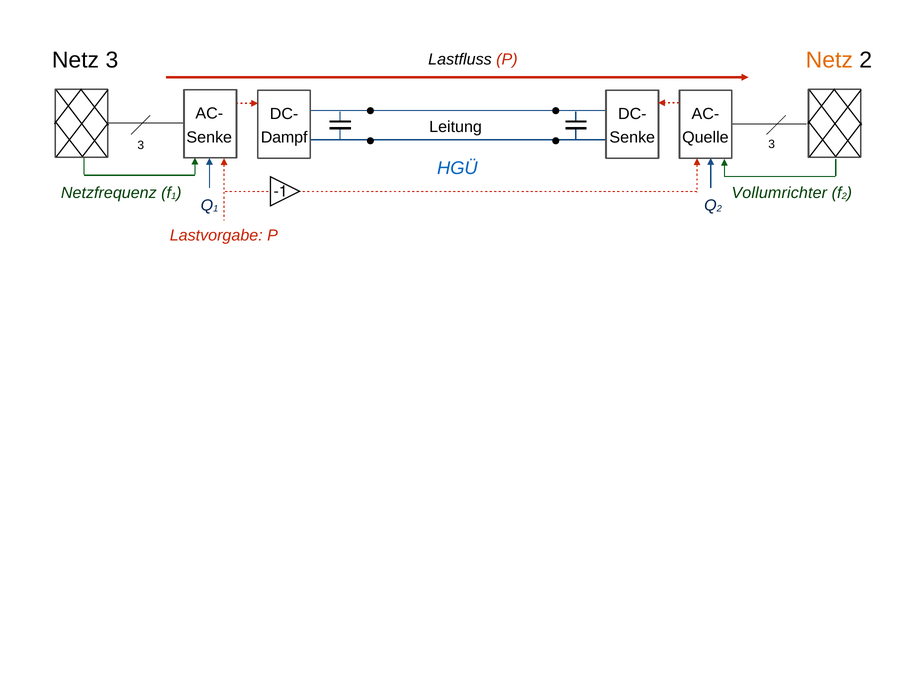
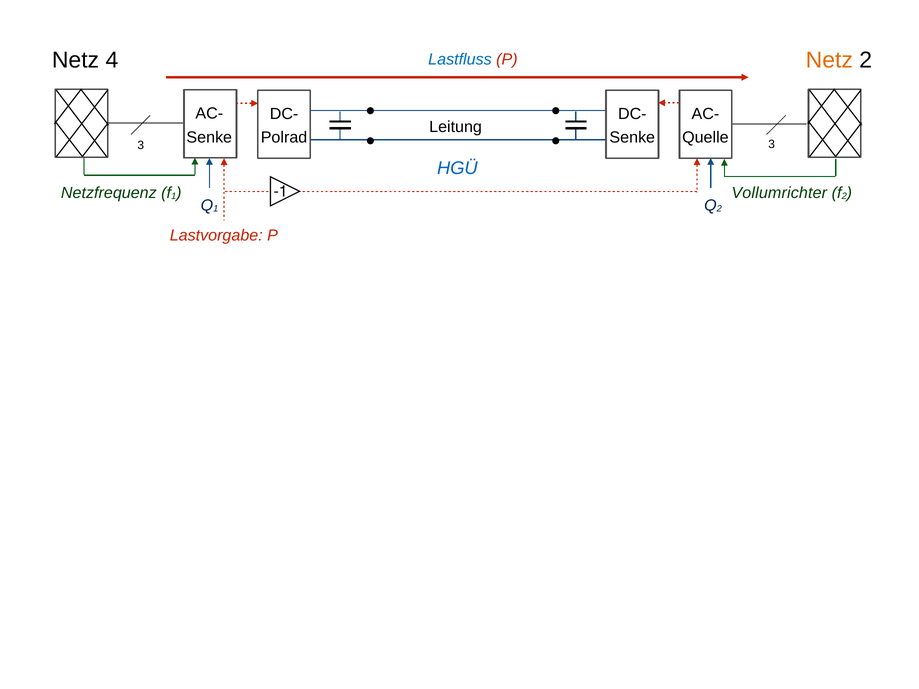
Netz 3: 3 -> 4 (112, 60)
Lastfluss colour: black -> blue (460, 59)
Dampf: Dampf -> Polrad (284, 138)
